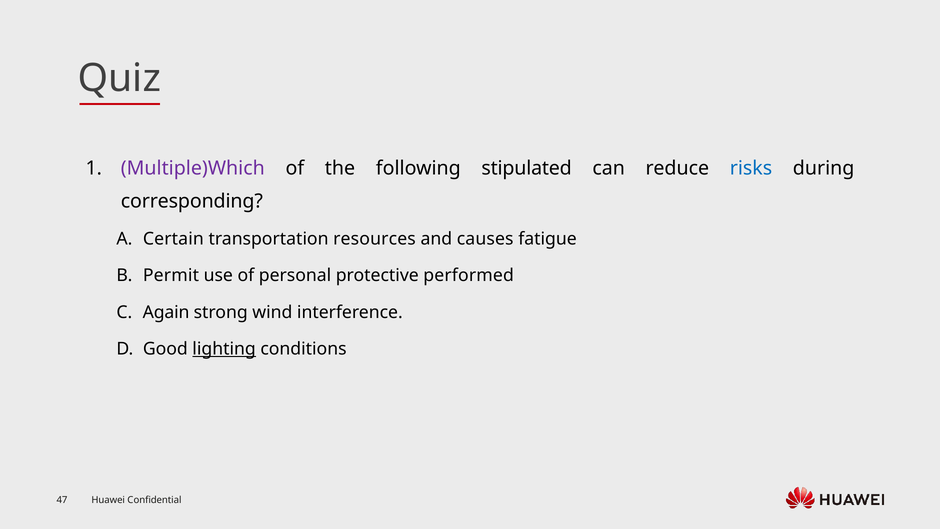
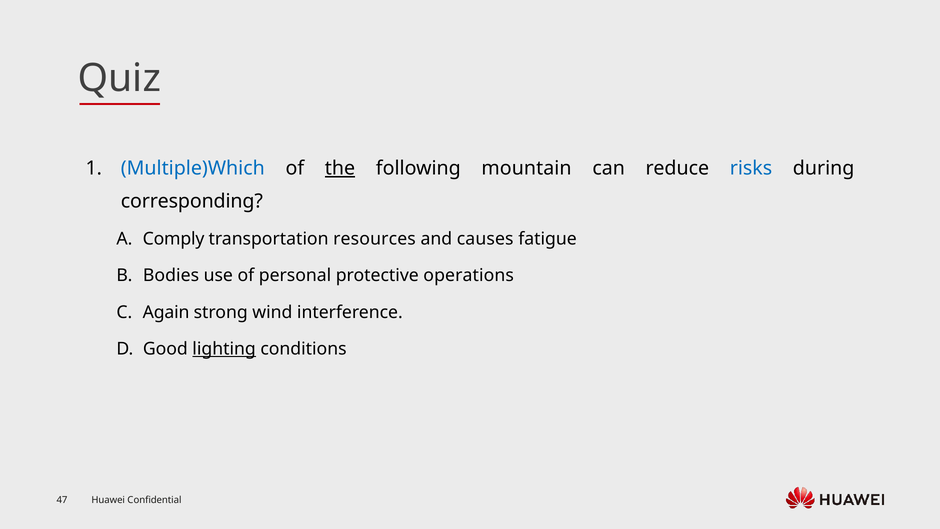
Multiple)Which colour: purple -> blue (193, 168)
the underline: none -> present (340, 168)
stipulated: stipulated -> mountain (527, 168)
Certain: Certain -> Comply (174, 239)
Permit: Permit -> Bodies (171, 275)
performed: performed -> operations (469, 275)
